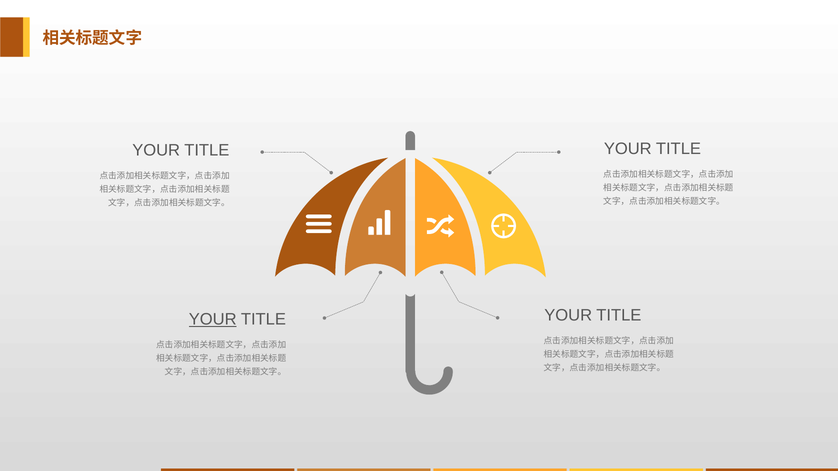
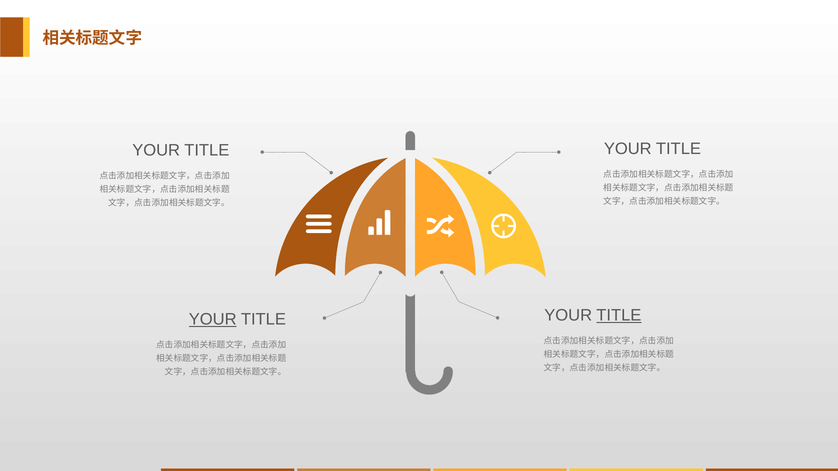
TITLE underline: none -> present (619, 315)
